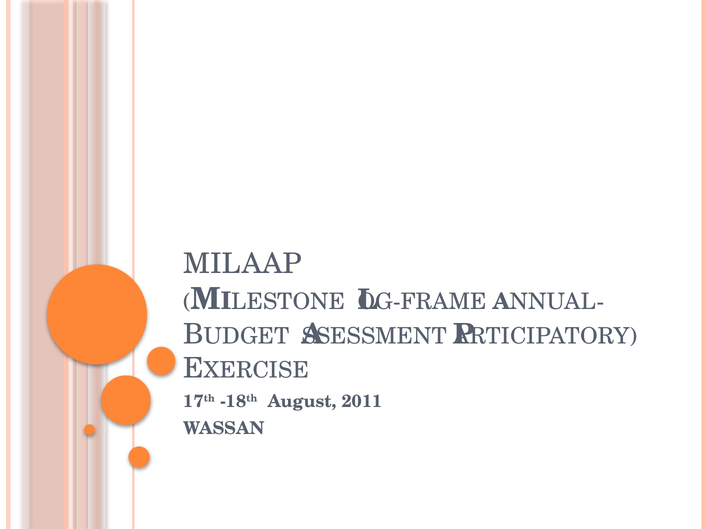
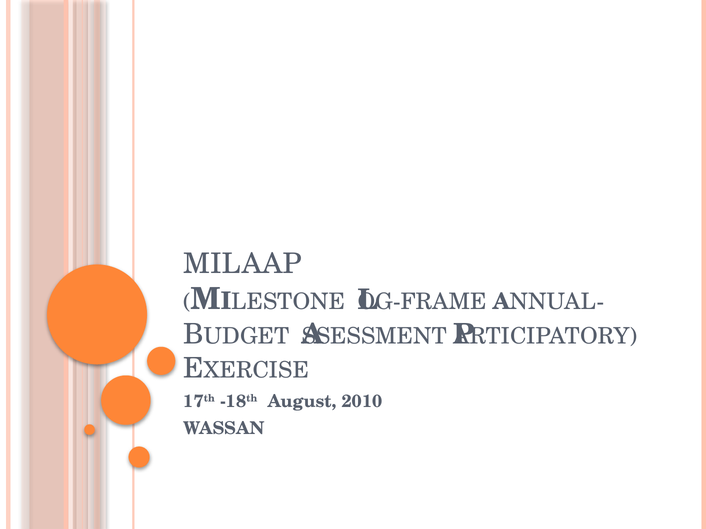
2011: 2011 -> 2010 (362, 402)
